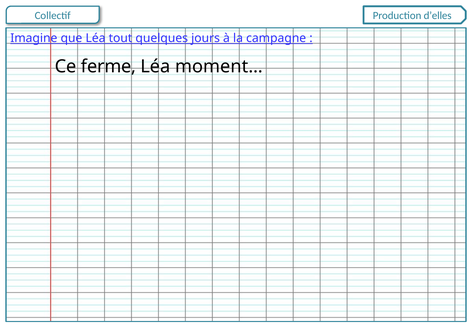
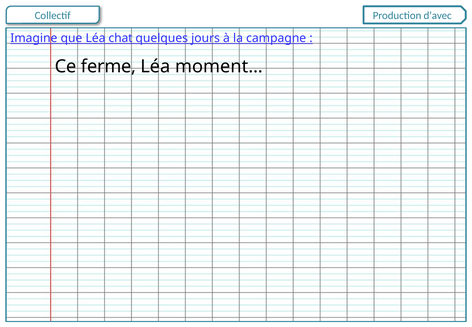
d’elles: d’elles -> d’avec (438, 16)
tout: tout -> chat (121, 38)
